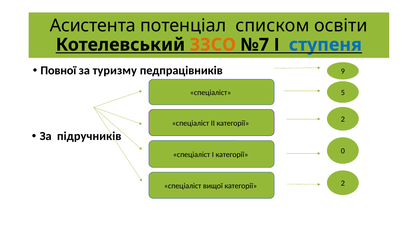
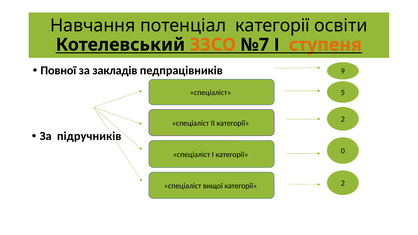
Асистента: Асистента -> Навчання (93, 25)
потенціал списком: списком -> категорії (273, 25)
ступеня colour: blue -> orange (325, 45)
туризму: туризму -> закладів (115, 71)
